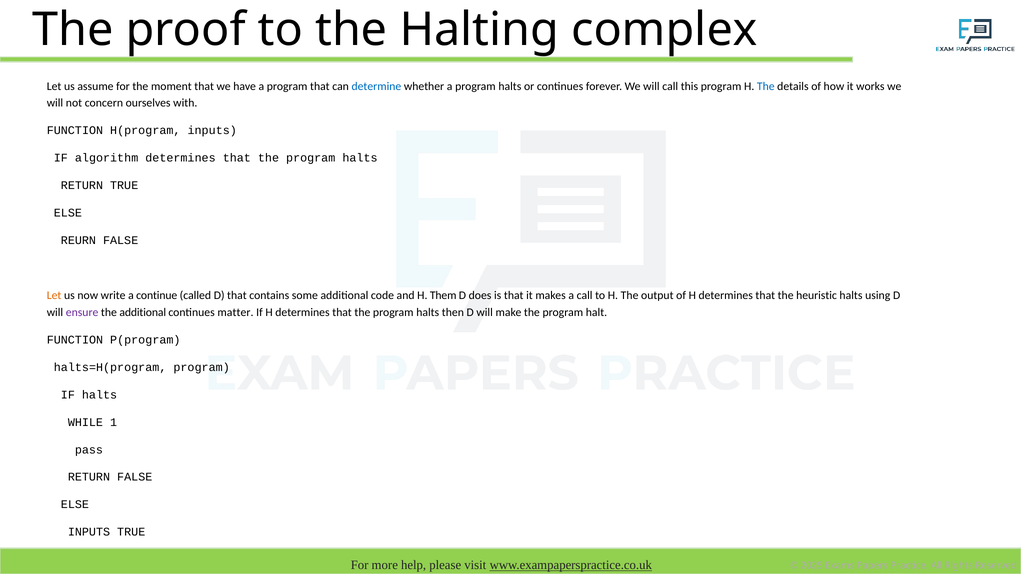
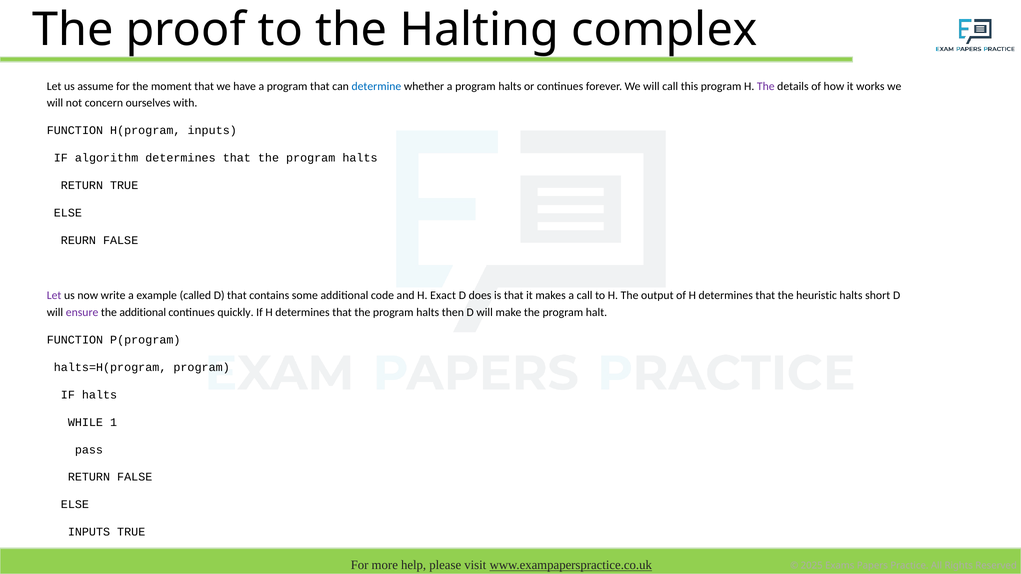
The colour: blue -> purple (766, 86)
Let colour: orange -> purple (54, 296)
continue: continue -> example (157, 296)
Them: Them -> Exact (443, 296)
using: using -> short (878, 296)
matter: matter -> quickly (236, 312)
